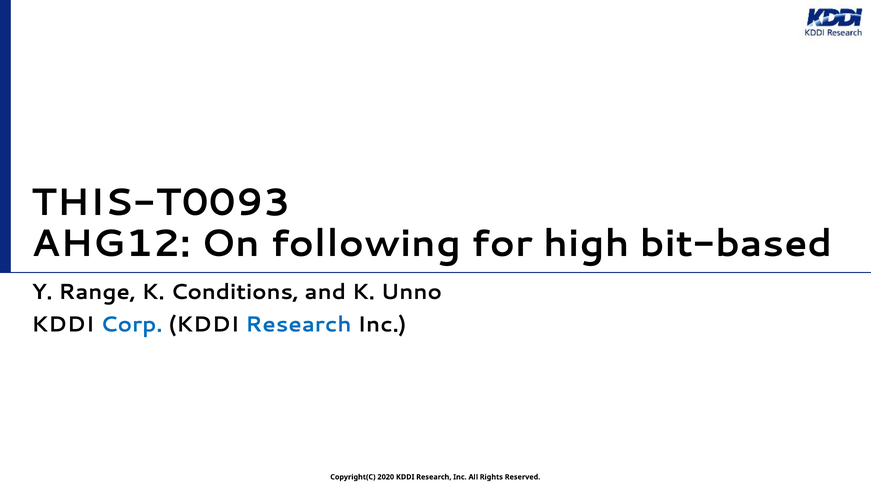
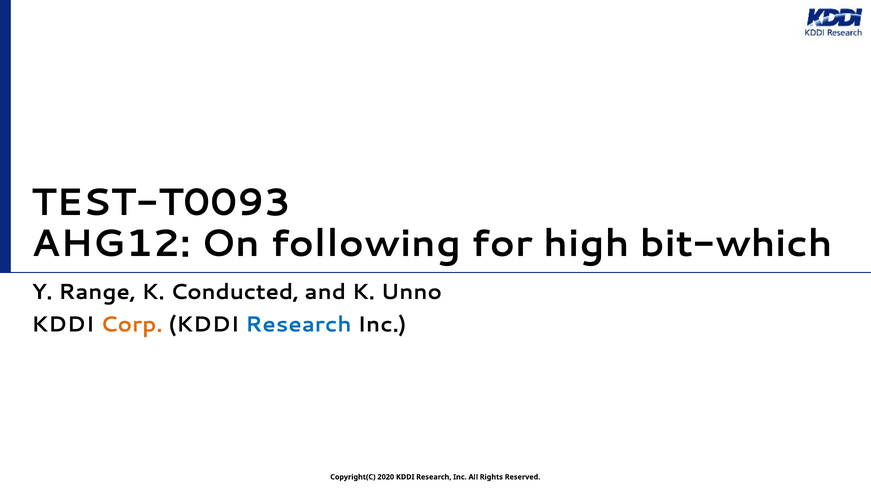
THIS-T0093: THIS-T0093 -> TEST-T0093 (161, 203)
bit-based: bit-based -> bit-which (736, 244)
Conditions: Conditions -> Conducted (235, 292)
Corp colour: blue -> orange (131, 324)
